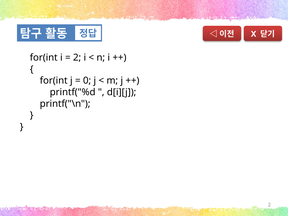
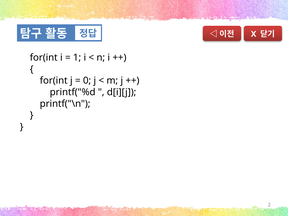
2: 2 -> 1 (77, 58)
